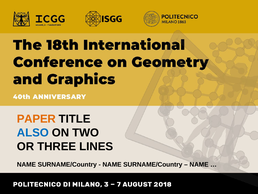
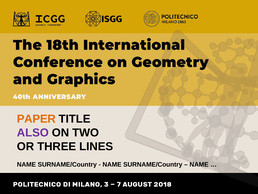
ALSO colour: blue -> purple (33, 132)
